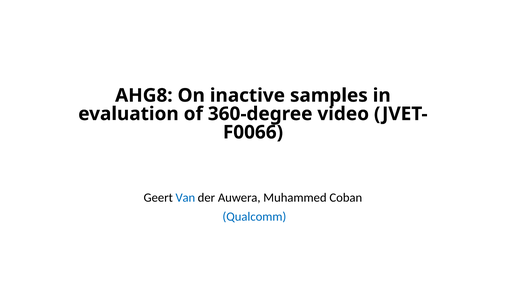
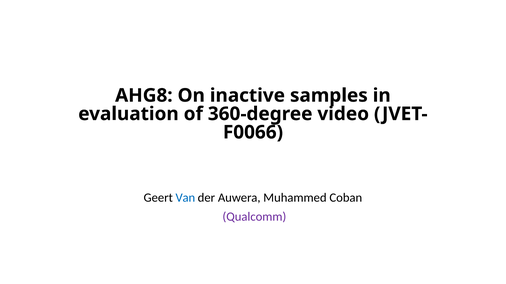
Qualcomm colour: blue -> purple (254, 217)
